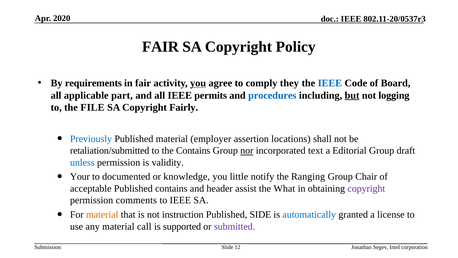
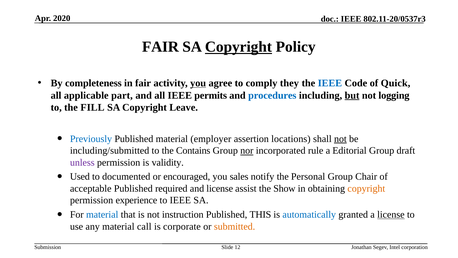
Copyright underline: none -> present (238, 47)
requirements: requirements -> completeness (93, 83)
Board: Board -> Quick (396, 83)
FILE: FILE -> FILL (92, 107)
Fairly: Fairly -> Leave (184, 107)
not underline: none -> present (340, 139)
retaliation/submitted: retaliation/submitted -> including/submitted (110, 150)
text: text -> rule (316, 150)
unless colour: blue -> purple (82, 162)
Your: Your -> Used (80, 176)
knowledge: knowledge -> encouraged (187, 176)
little: little -> sales (239, 176)
Ranging: Ranging -> Personal (308, 176)
Published contains: contains -> required (171, 188)
and header: header -> license (220, 188)
What: What -> Show (284, 188)
copyright colour: purple -> orange (366, 188)
comments: comments -> experience (136, 200)
material colour: orange -> blue (102, 214)
SIDE: SIDE -> THIS (260, 214)
license underline: none -> present (391, 214)
supported: supported -> corporate (182, 226)
submitted colour: purple -> orange (235, 226)
